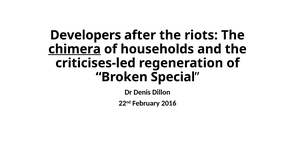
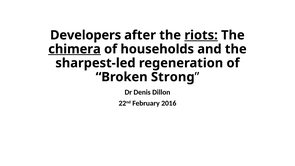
riots underline: none -> present (201, 35)
criticises-led: criticises-led -> sharpest-led (95, 63)
Special: Special -> Strong (173, 77)
